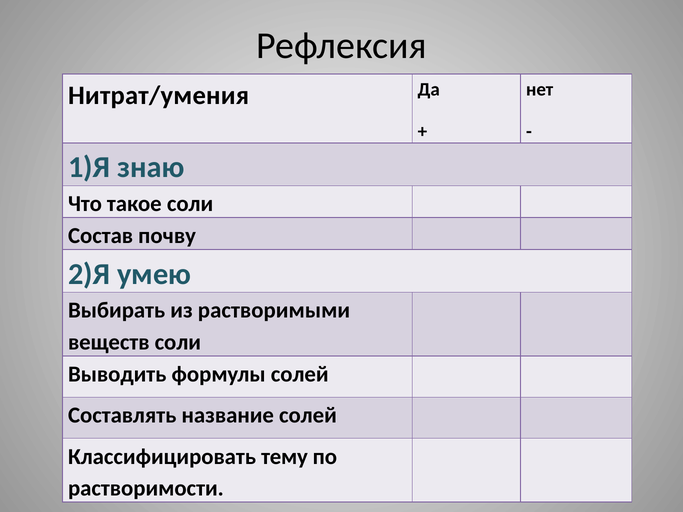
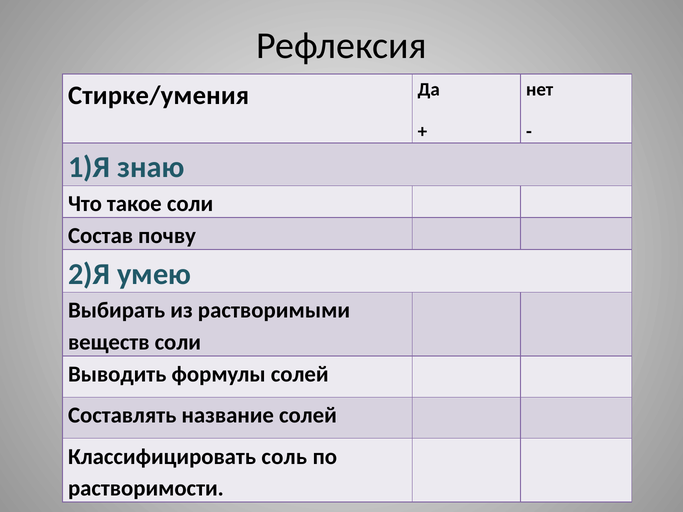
Нитрат/умения: Нитрат/умения -> Стирке/умения (159, 95)
тему: тему -> соль (284, 457)
